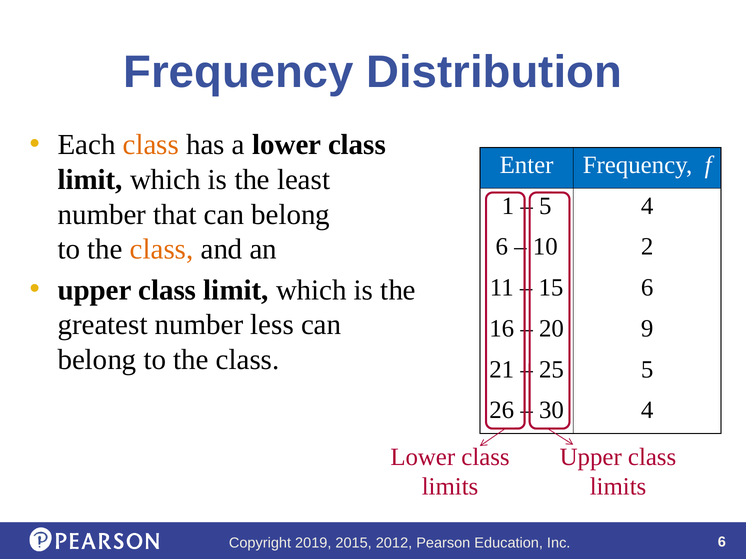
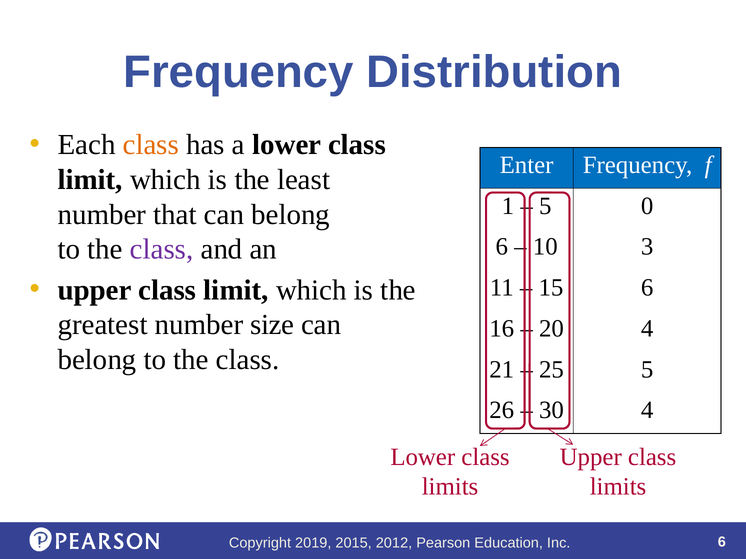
5 4: 4 -> 0 (647, 206)
2: 2 -> 3 (647, 247)
class colour: orange -> purple (162, 250)
less: less -> size (272, 325)
20 9: 9 -> 4 (647, 329)
